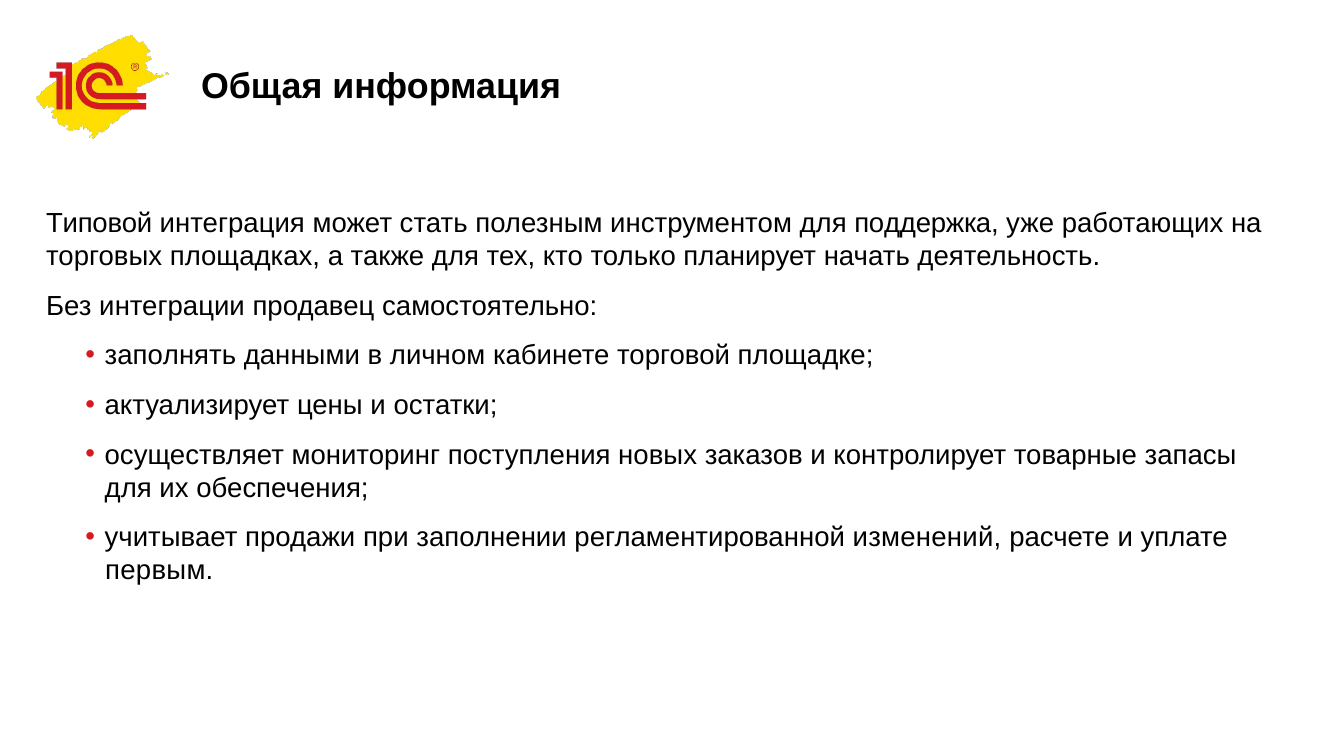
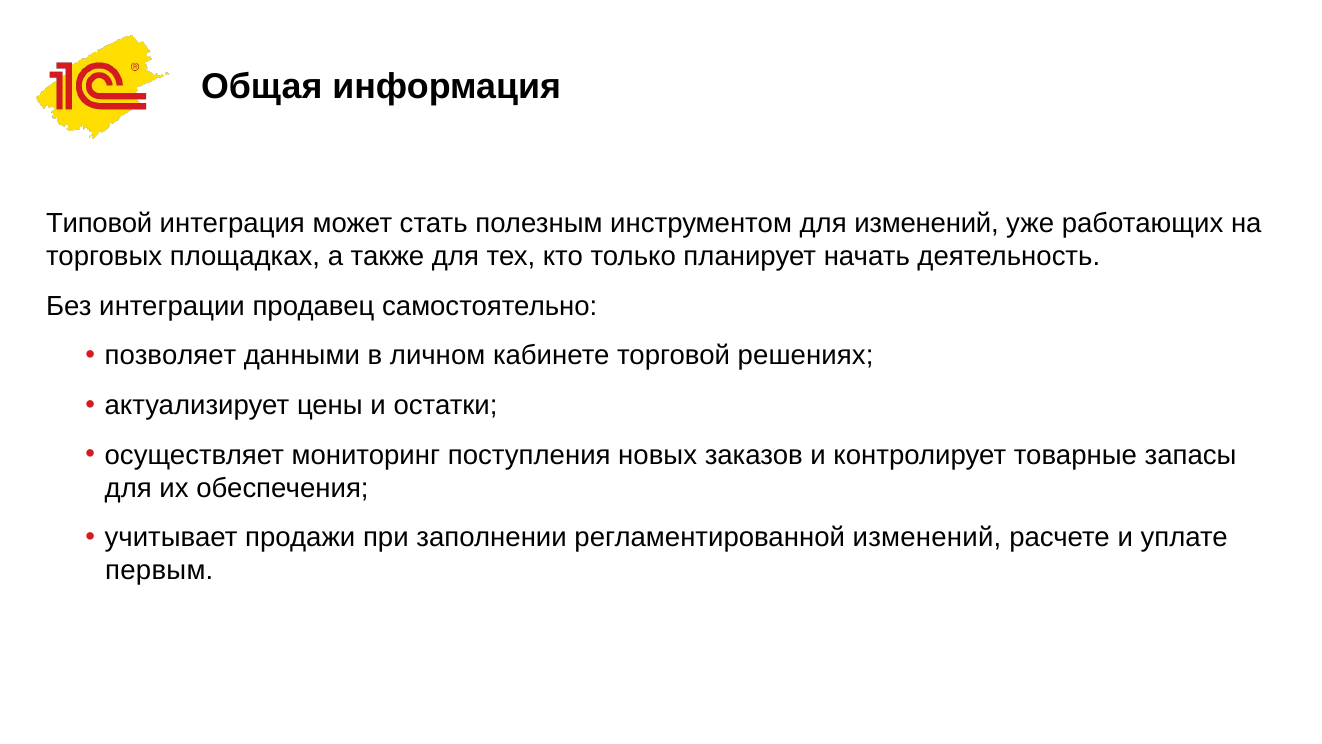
для поддержка: поддержка -> изменений (927, 223)
заполнять: заполнять -> позволяет (170, 356)
площадке: площадке -> решениях (806, 356)
